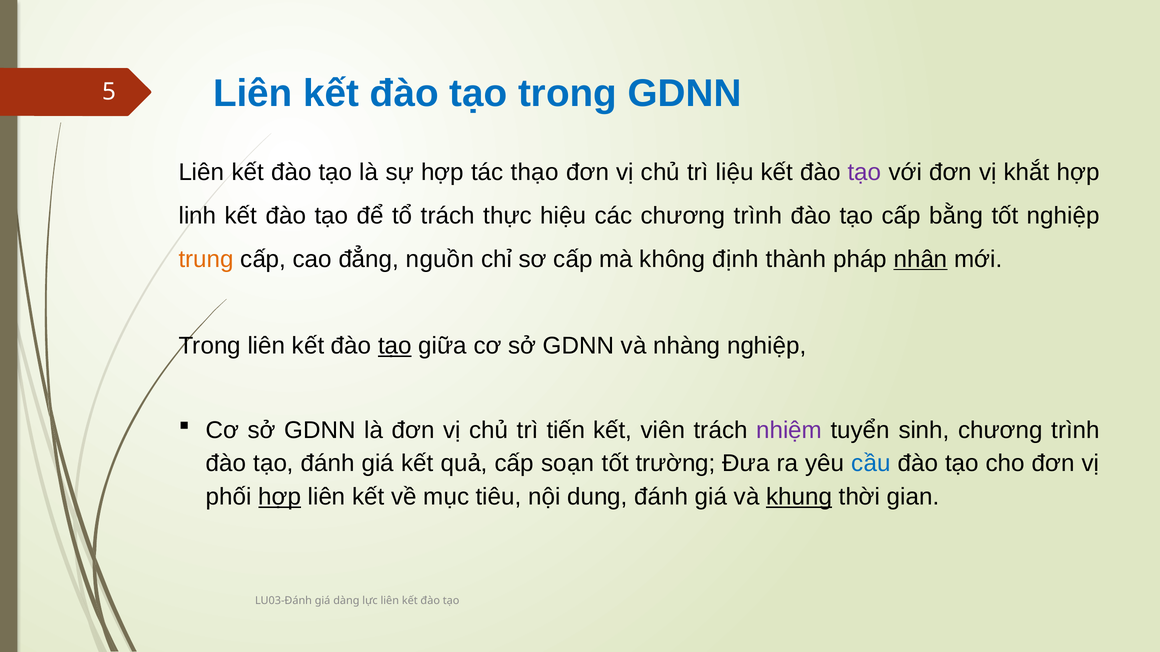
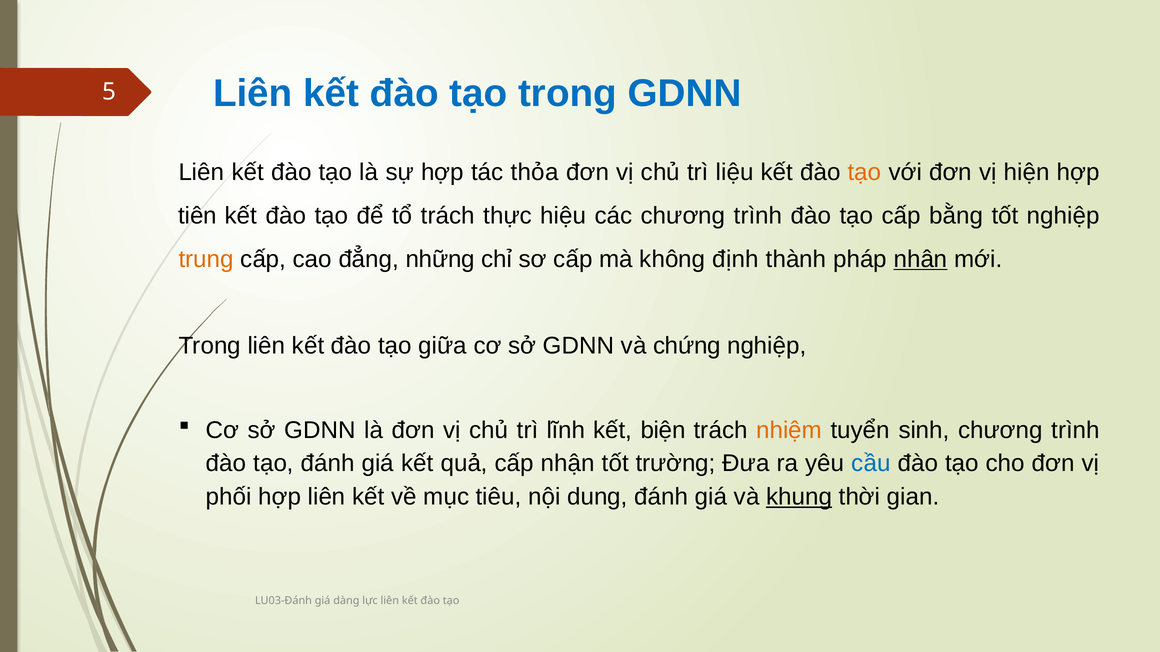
thạo: thạo -> thỏa (535, 172)
tạo colour: purple -> orange (865, 172)
khắt: khắt -> hiện (1027, 172)
linh: linh -> tiên (198, 216)
nguồn: nguồn -> những (440, 259)
tạo underline: present -> none (395, 346)
nhàng: nhàng -> chứng (687, 346)
tiến: tiến -> lĩnh (566, 430)
viên: viên -> biện (663, 430)
nhiệm colour: purple -> orange (789, 430)
soạn: soạn -> nhận (568, 464)
hợp underline: present -> none (280, 497)
